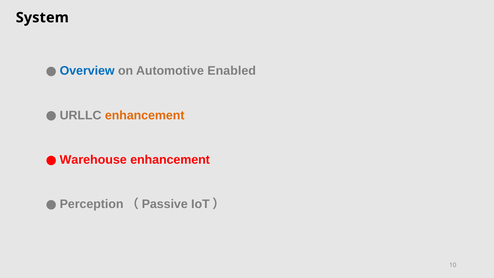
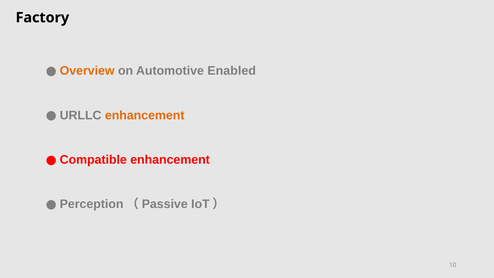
System: System -> Factory (42, 18)
Overview colour: blue -> orange (87, 71)
Warehouse: Warehouse -> Compatible (93, 160)
